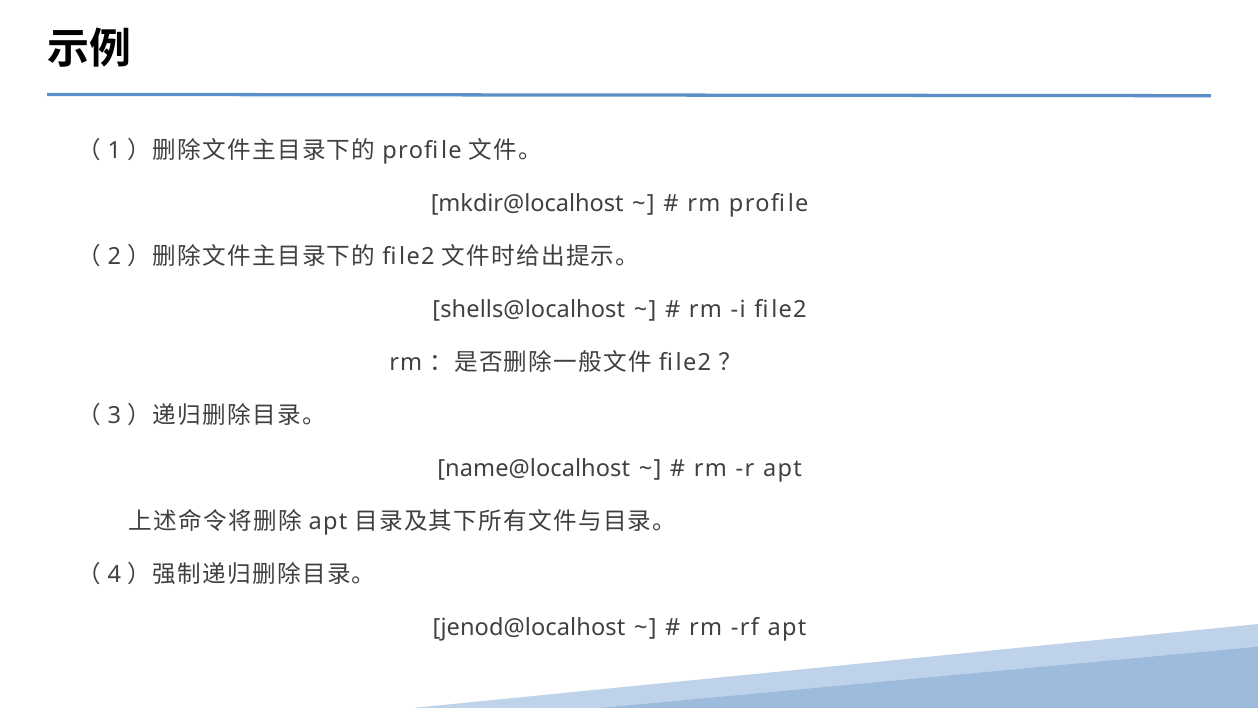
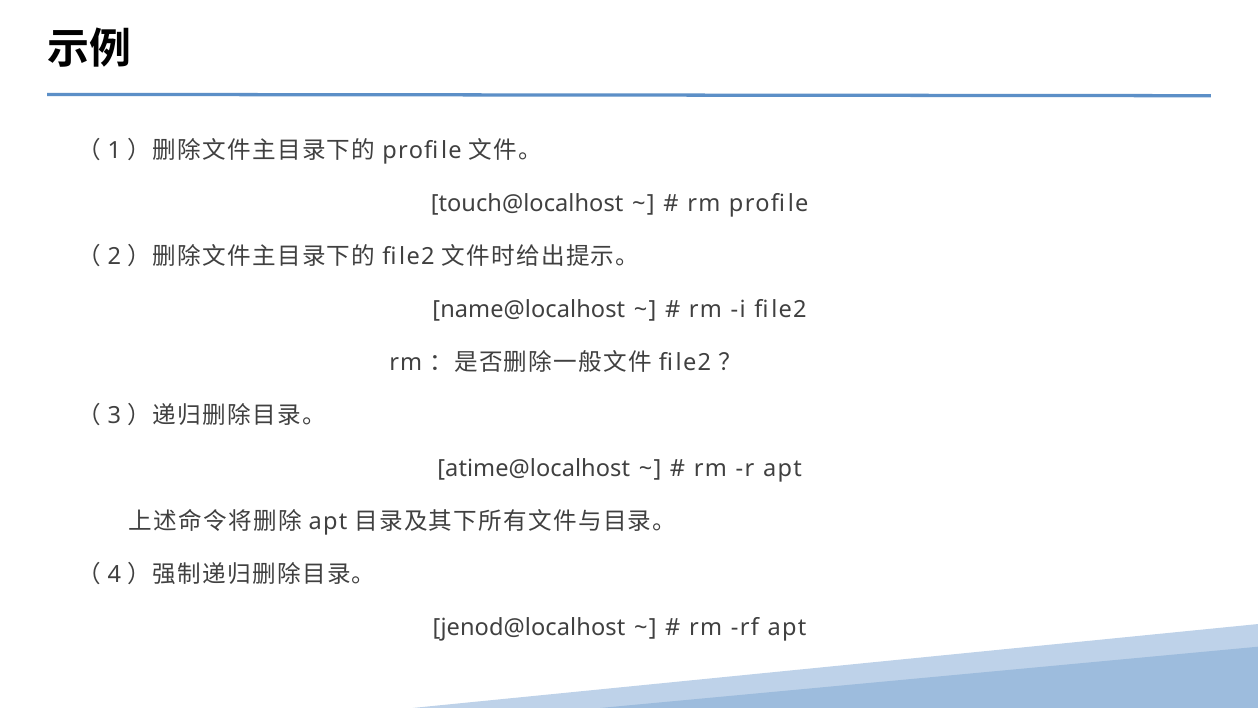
mkdir@localhost: mkdir@localhost -> touch@localhost (527, 204)
shells@localhost: shells@localhost -> name@localhost (529, 309)
name@localhost: name@localhost -> atime@localhost (534, 468)
